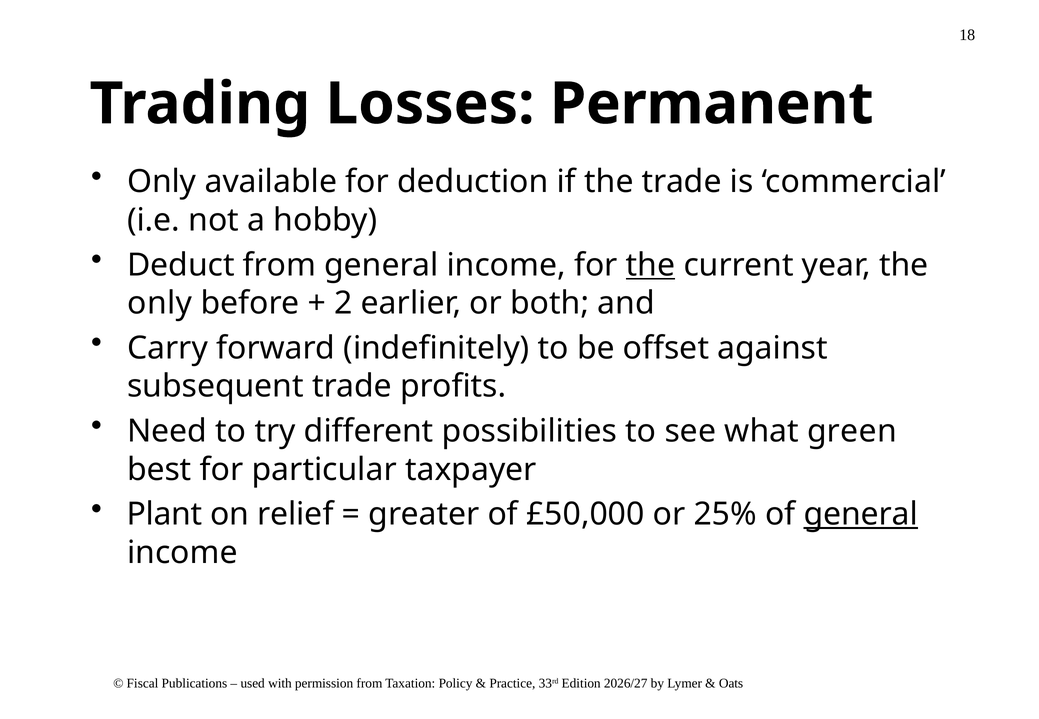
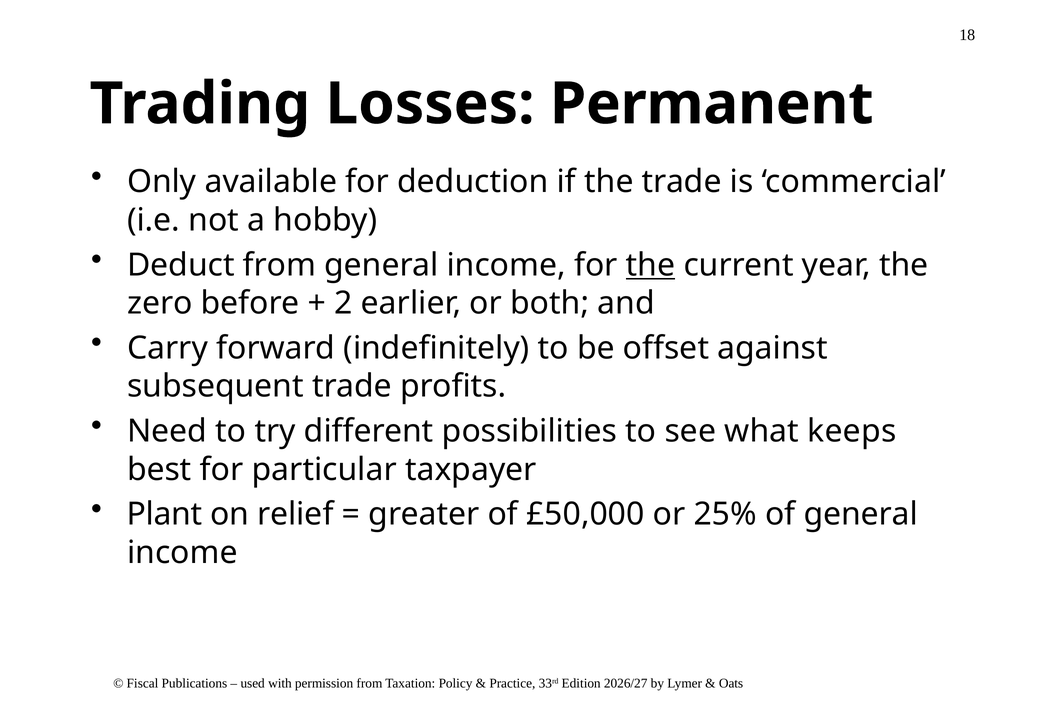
only: only -> zero (160, 303)
green: green -> keeps (852, 431)
general underline: present -> none (861, 514)
